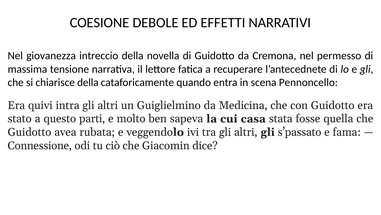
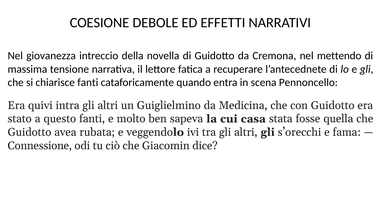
permesso: permesso -> mettendo (339, 56)
chiarisce della: della -> fanti (88, 82)
questo parti: parti -> fanti (92, 118)
s’passato: s’passato -> s’orecchi (299, 132)
